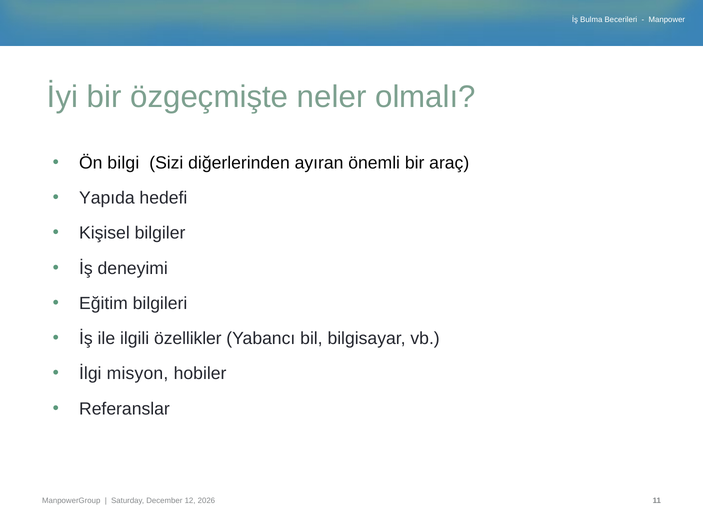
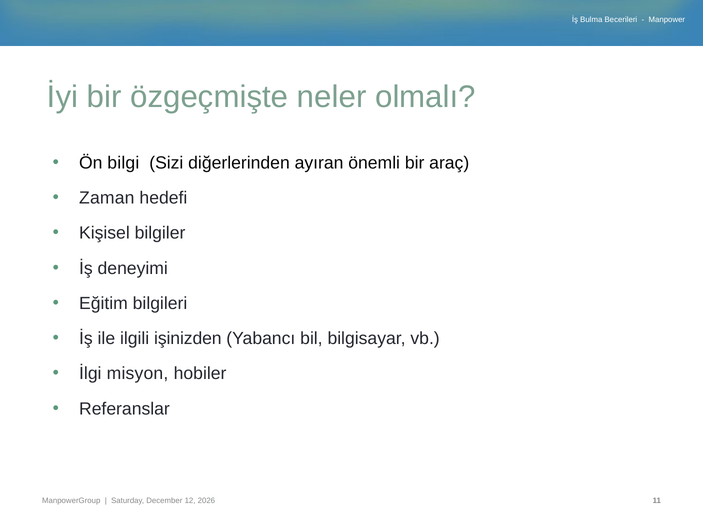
Yapıda: Yapıda -> Zaman (107, 198)
özellikler: özellikler -> işinizden (188, 339)
